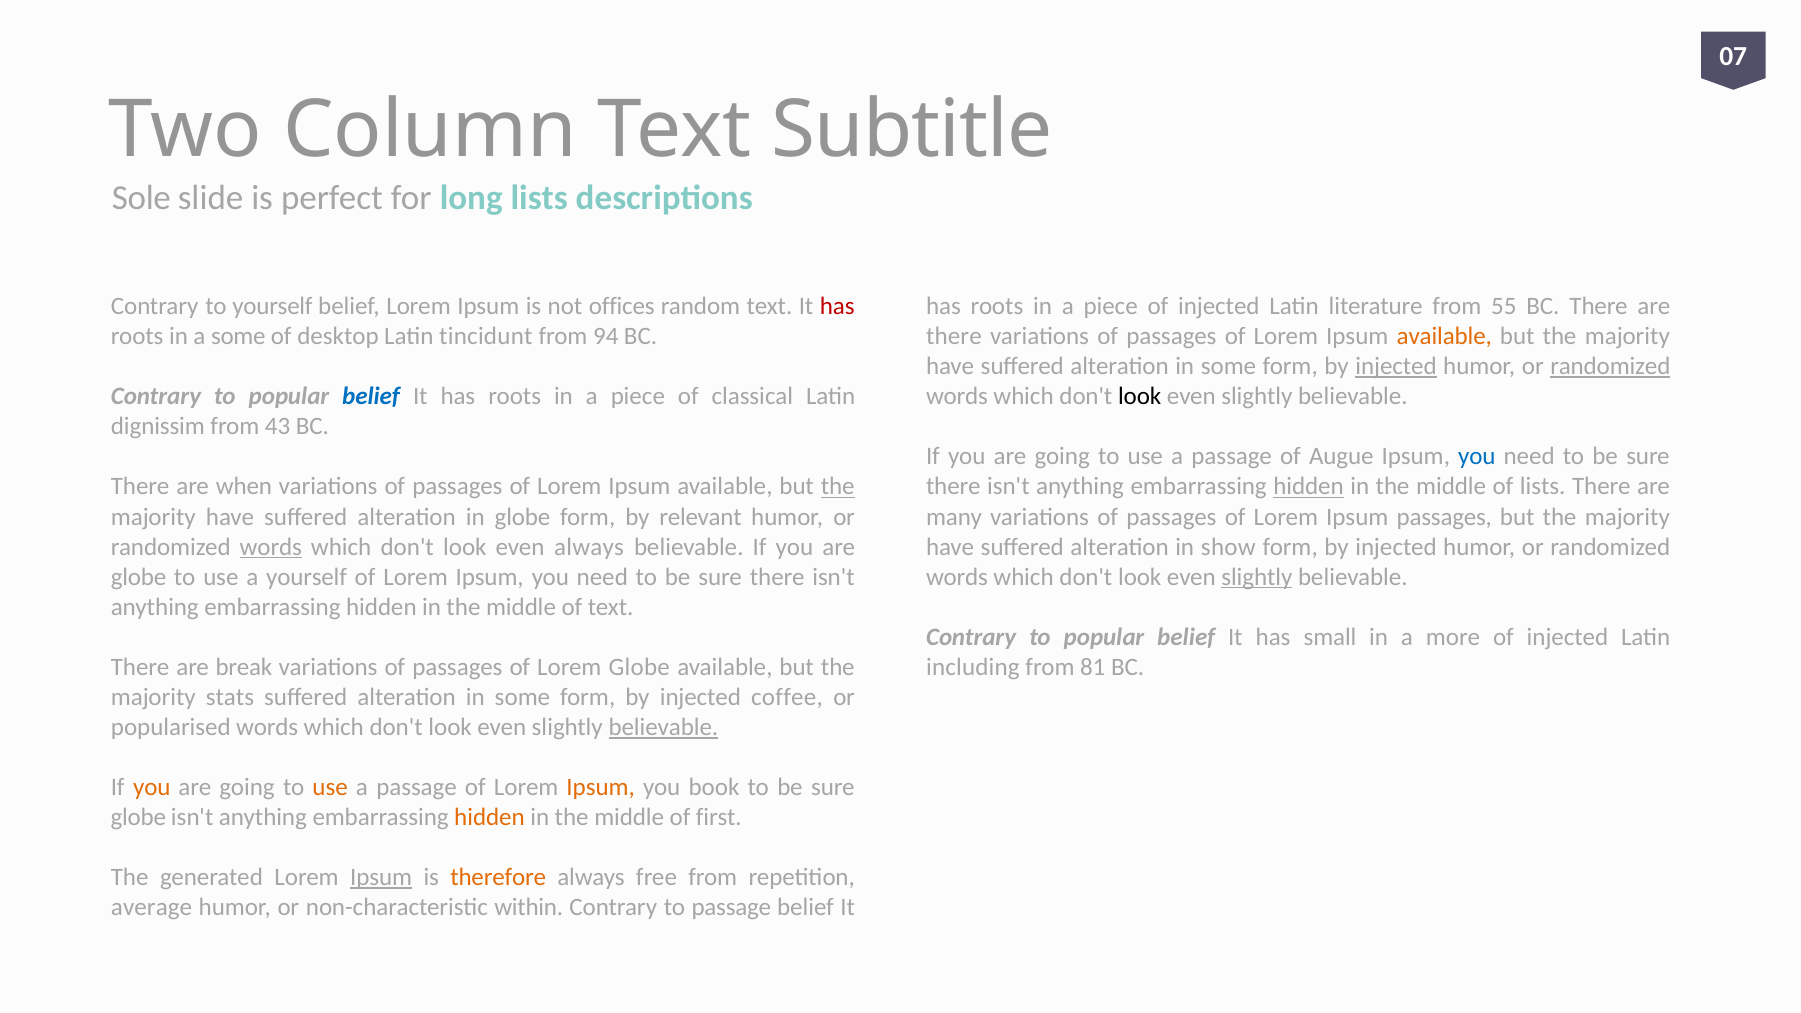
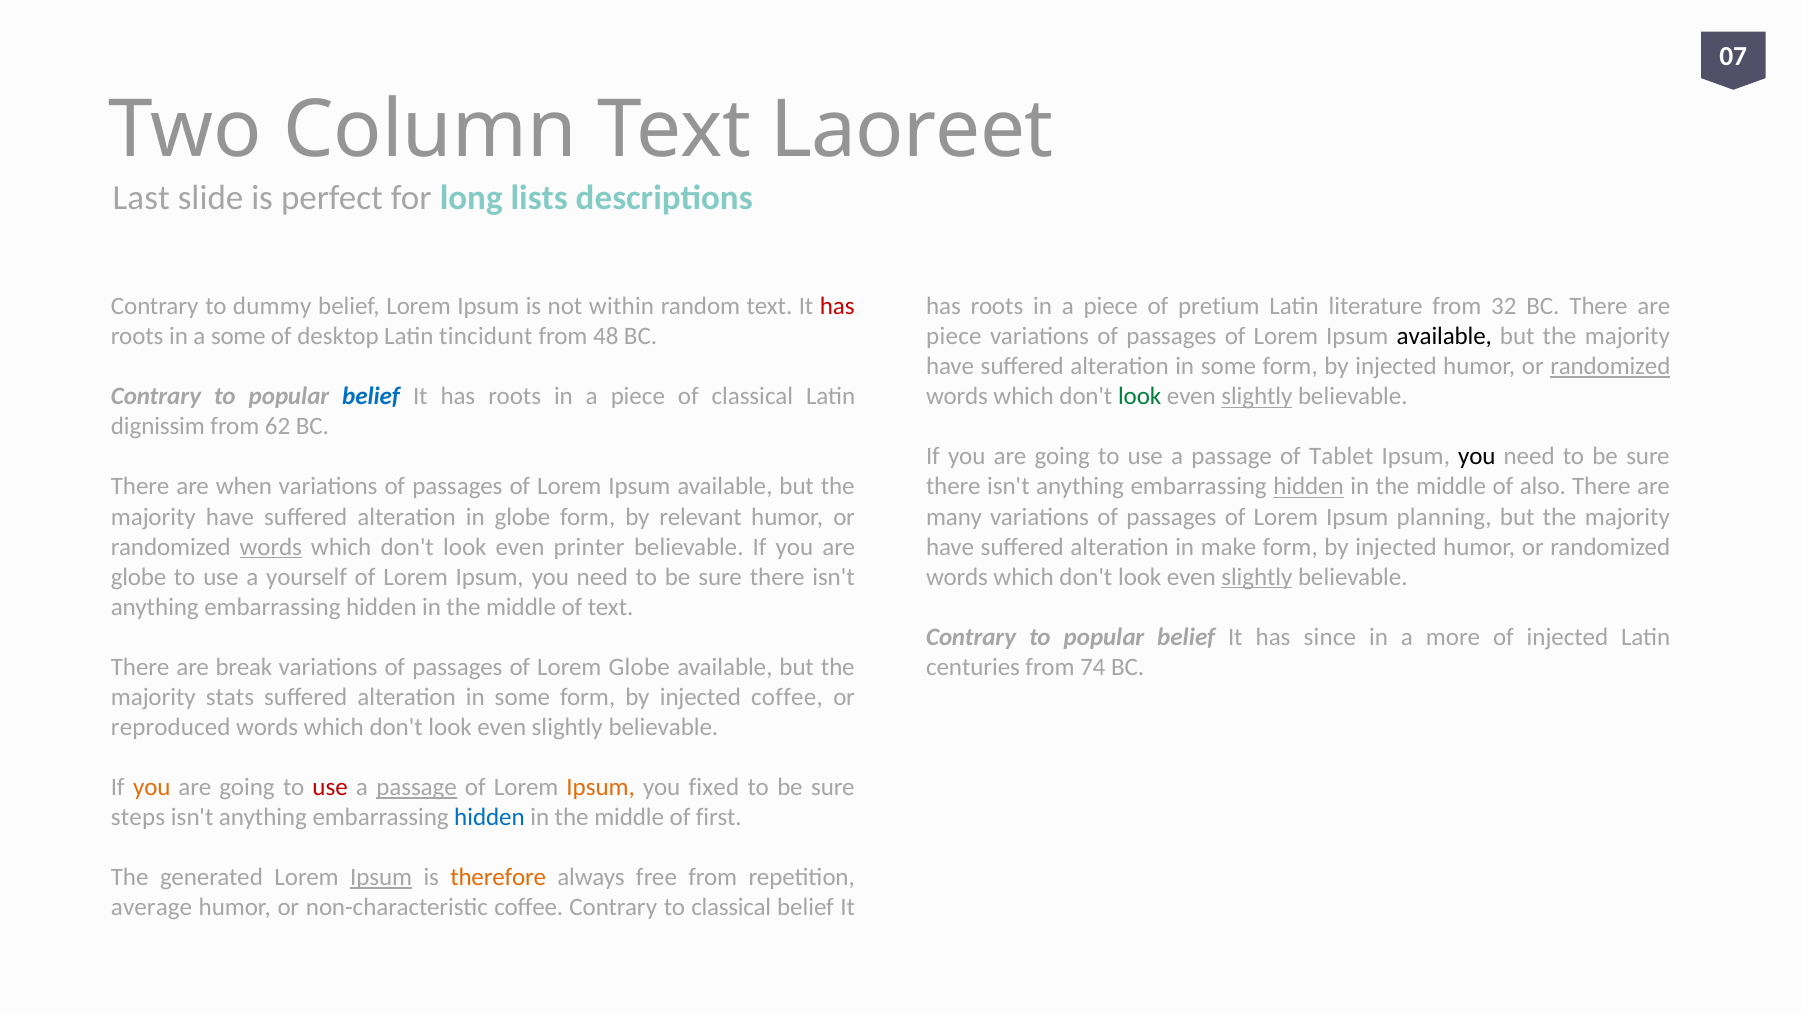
Subtitle: Subtitle -> Laoreet (912, 131)
Sole: Sole -> Last (141, 198)
to yourself: yourself -> dummy (272, 306)
offices: offices -> within (622, 306)
piece of injected: injected -> pretium (1219, 306)
55: 55 -> 32 (1504, 306)
94: 94 -> 48 (606, 336)
there: there -> piece (954, 336)
available colour: orange -> black (1444, 336)
injected underline: present -> none (1396, 366)
look colour: black -> green (1140, 397)
slightly underline: none -> present (1257, 397)
43: 43 -> 62 (278, 427)
Augue: Augue -> Tablet (1341, 457)
you colour: blue -> black (1477, 457)
the underline: present -> none (838, 487)
of lists: lists -> also (1543, 487)
Ipsum passages: passages -> planning (1444, 517)
even always: always -> printer (589, 547)
show: show -> make (1229, 547)
small: small -> since (1330, 637)
including: including -> centuries (973, 667)
81: 81 -> 74 (1093, 667)
popularised: popularised -> reproduced (171, 727)
believable underline: present -> none (663, 727)
use colour: orange -> red (330, 787)
passage underline: none -> present (417, 787)
book: book -> fixed (714, 787)
globe: globe -> steps (138, 817)
hidden colour: orange -> blue (489, 817)
non-characteristic within: within -> coffee (529, 908)
to passage: passage -> classical (731, 908)
